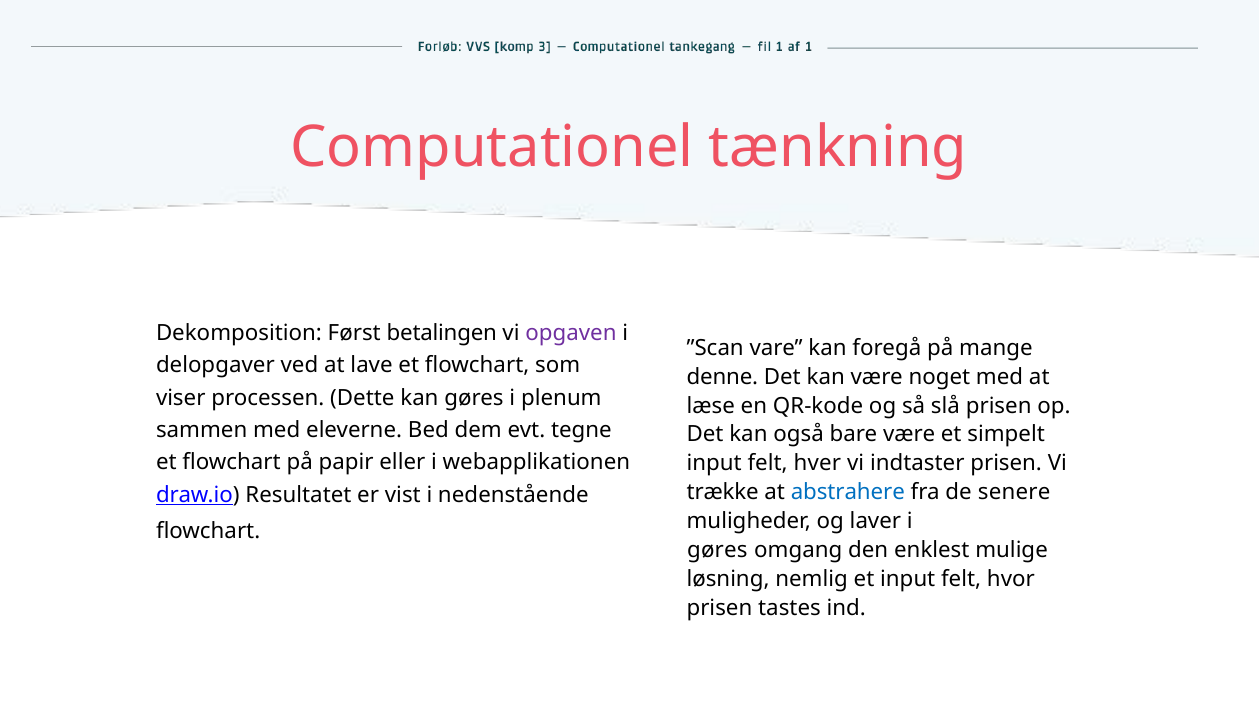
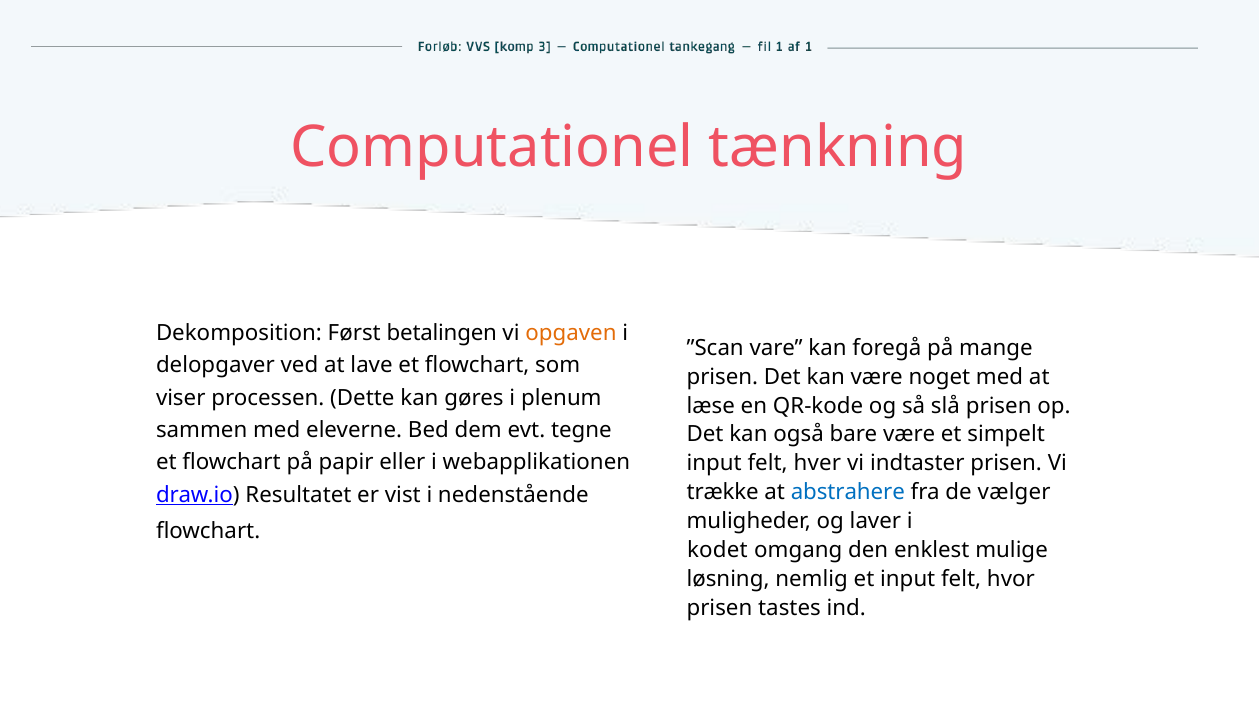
opgaven colour: purple -> orange (571, 334)
denne: denne -> prisen (722, 377)
senere: senere -> vælger (1014, 492)
gøres: gøres -> kodet (717, 550)
